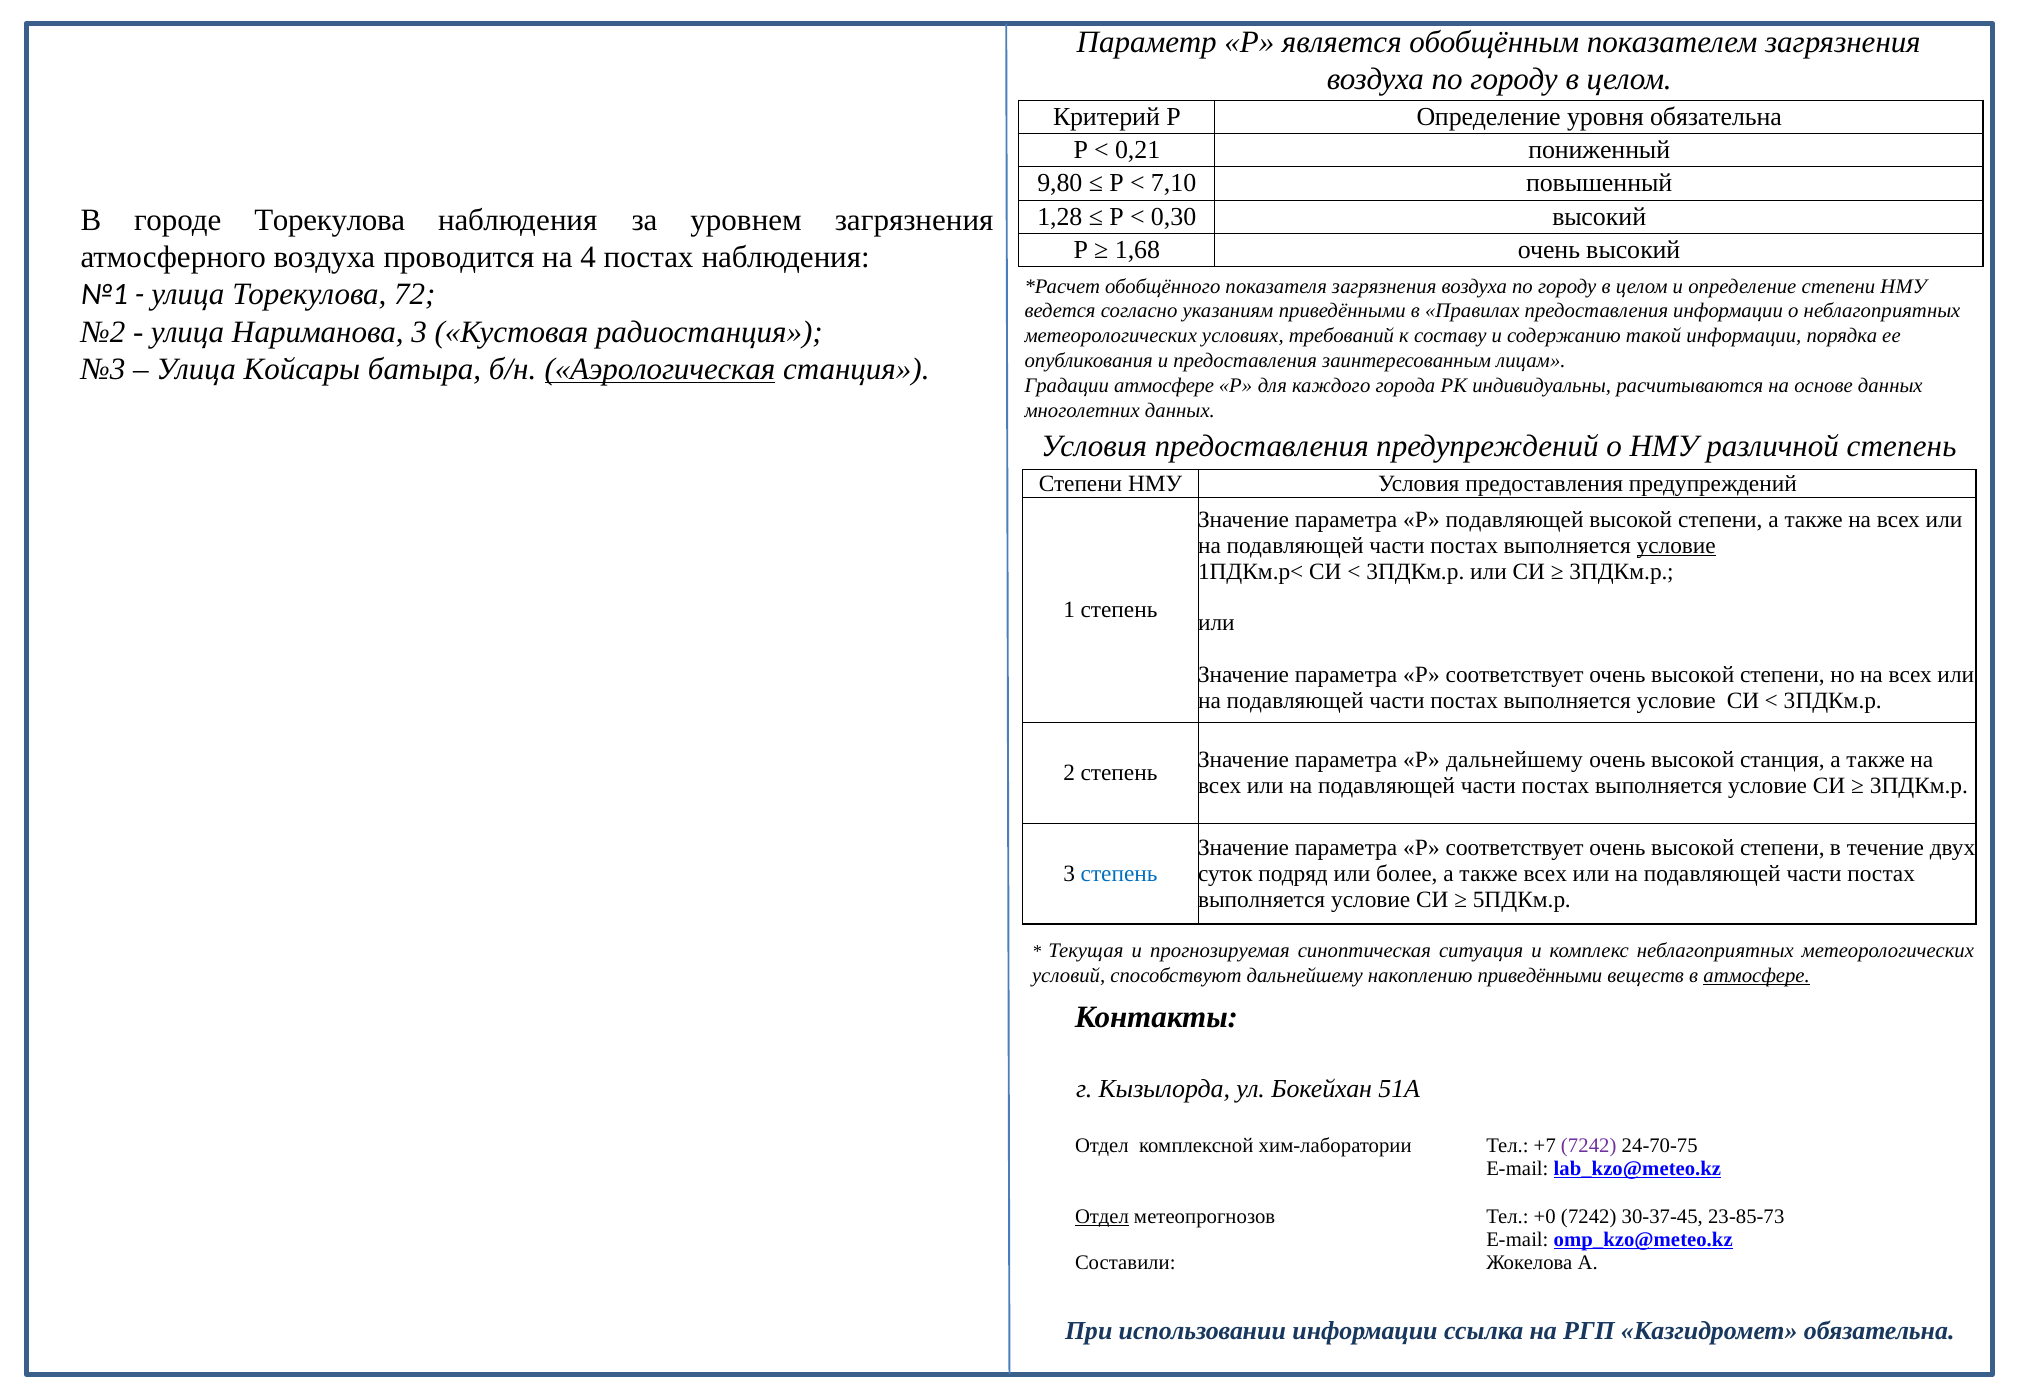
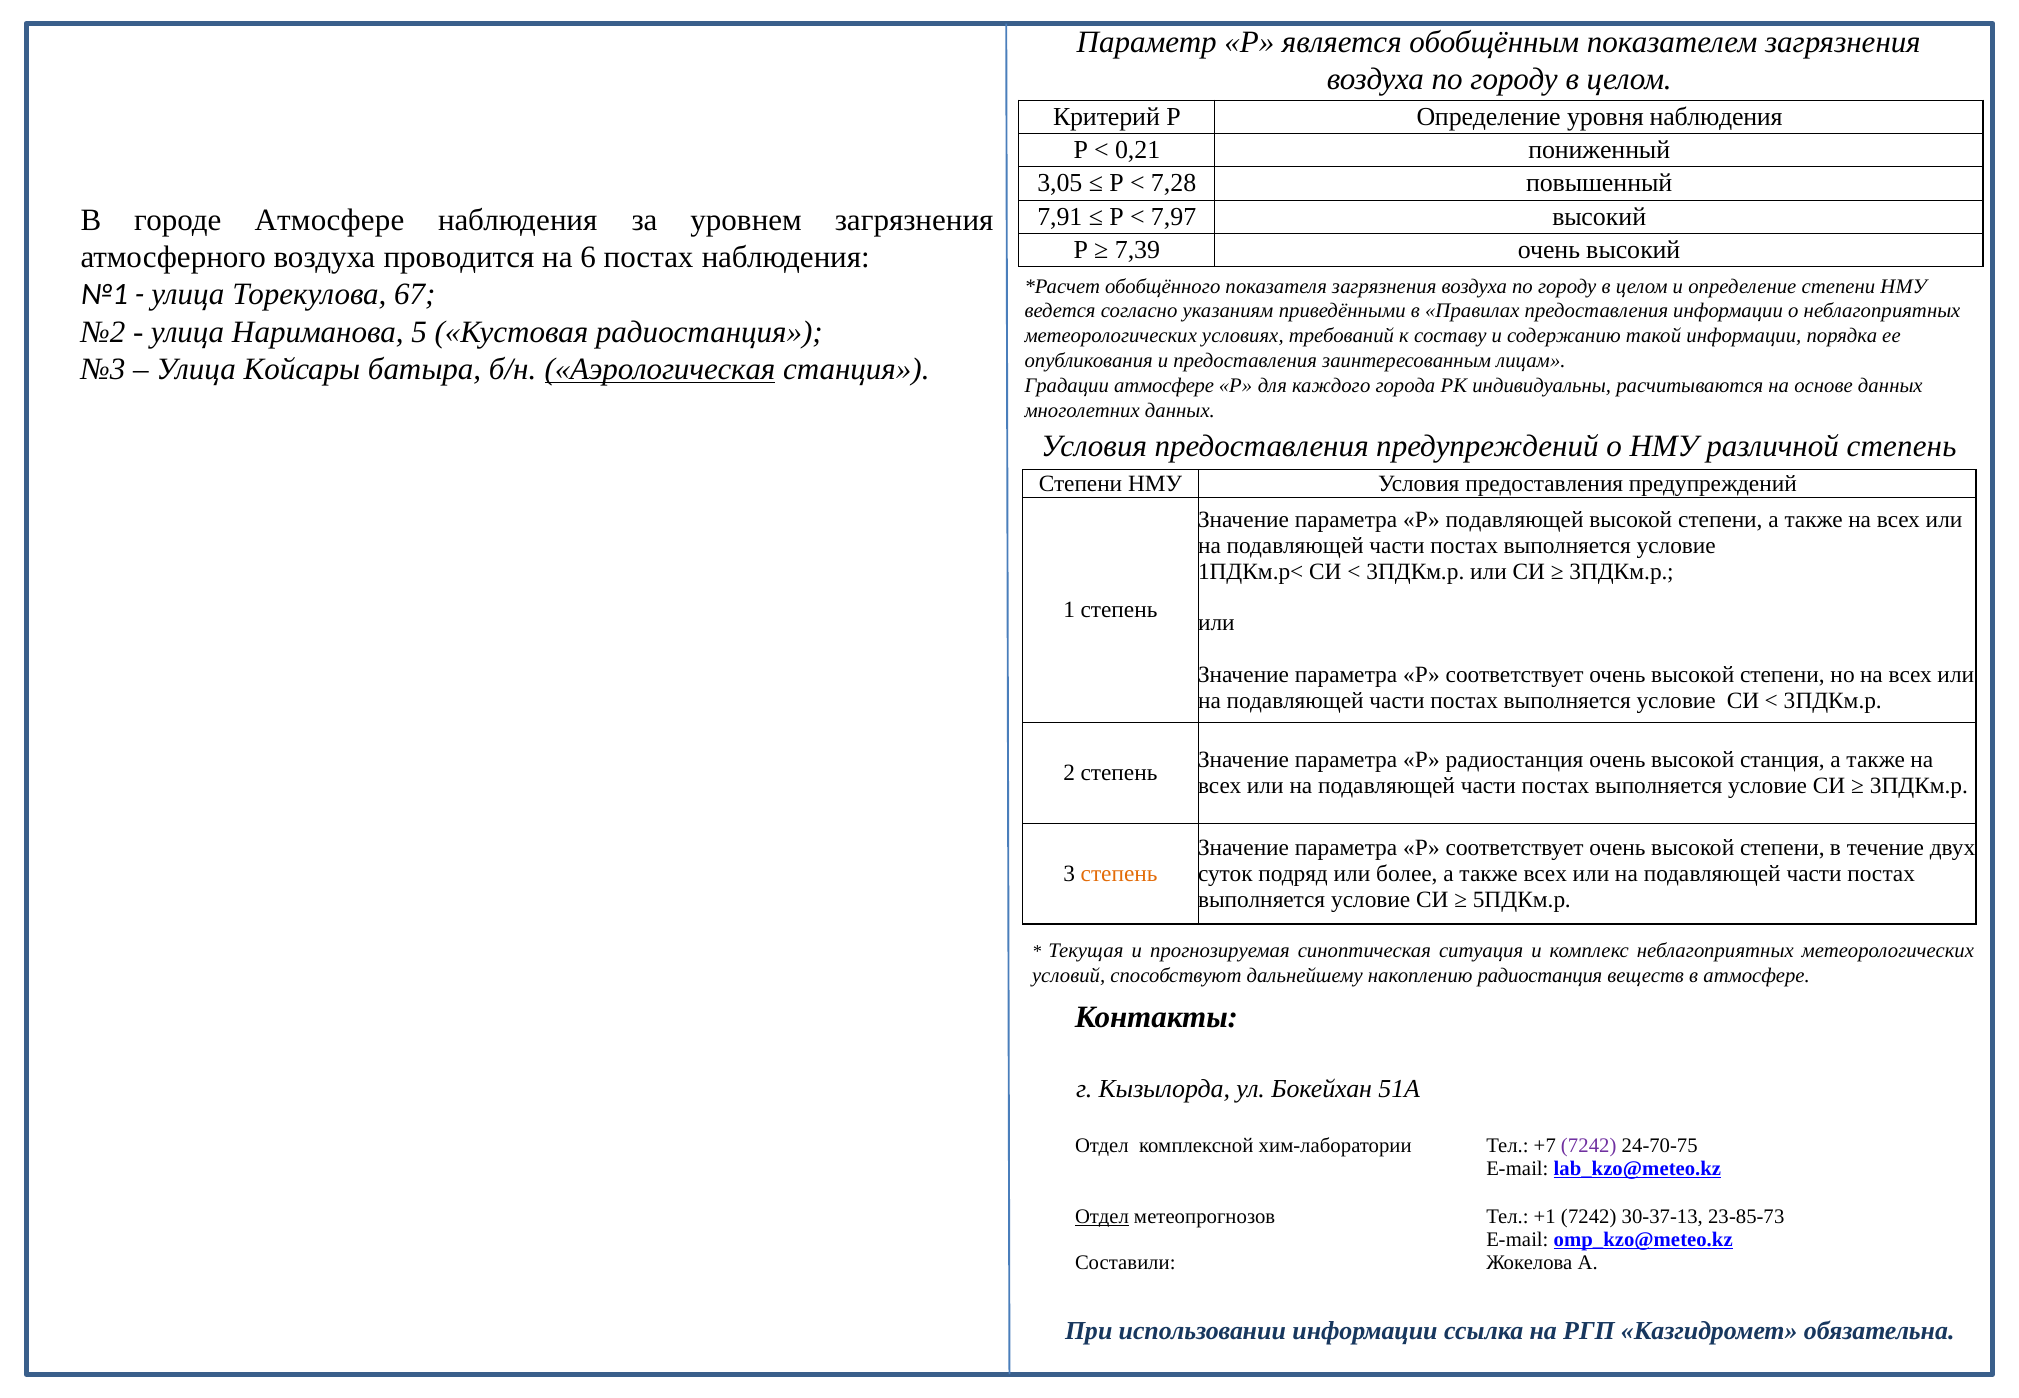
уровня обязательна: обязательна -> наблюдения (1716, 117)
9,80: 9,80 -> 3,05 (1060, 183)
7,10: 7,10 -> 7,28 (1174, 183)
1,28: 1,28 -> 7,91 (1060, 217)
0,30: 0,30 -> 7,97 (1174, 217)
городе Торекулова: Торекулова -> Атмосфере (329, 220)
1,68: 1,68 -> 7,39 (1137, 250)
4: 4 -> 6 (588, 257)
72: 72 -> 67 (415, 295)
Нариманова 3: 3 -> 5 (419, 332)
условие underline: present -> none (1676, 545)
Р дальнейшему: дальнейшему -> радиостанция (1514, 760)
степень colour: blue -> orange (1119, 874)
накоплению приведёнными: приведёнными -> радиостанция (1540, 975)
атмосфере underline: present -> none (1757, 975)
+0: +0 -> +1 (1545, 1217)
30-37-45: 30-37-45 -> 30-37-13 (1662, 1217)
